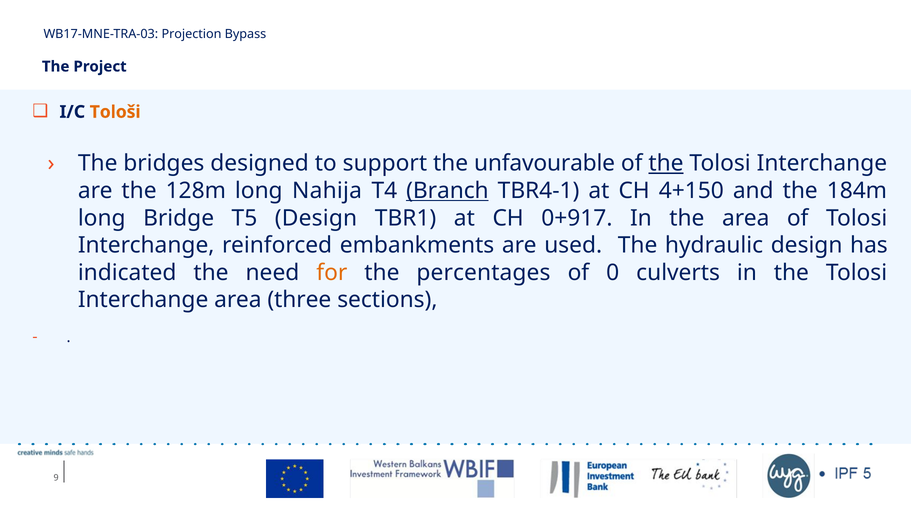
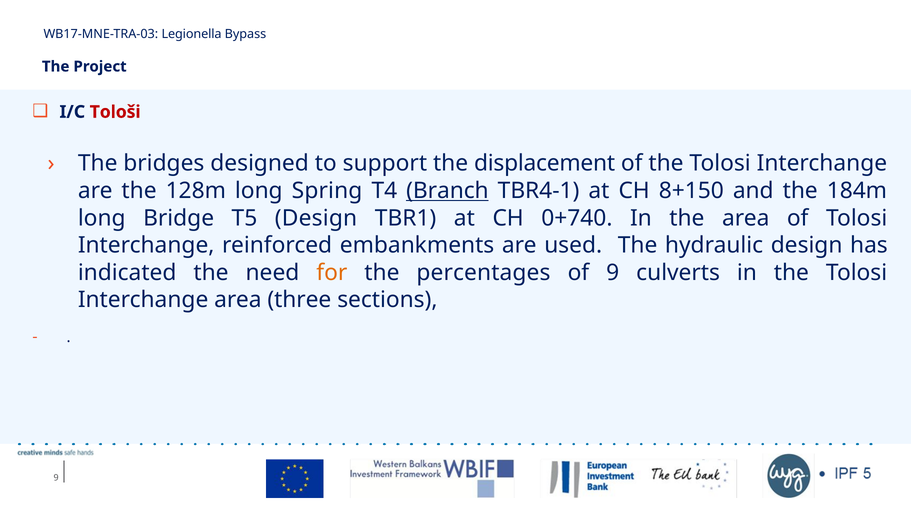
Projection: Projection -> Legionella (192, 34)
Tološi colour: orange -> red (115, 112)
unfavourable: unfavourable -> displacement (545, 164)
the underline: present -> none (666, 164)
Nahija: Nahija -> Spring (327, 191)
4+150: 4+150 -> 8+150 (691, 191)
0+917: 0+917 -> 0+740 (577, 218)
of 0: 0 -> 9 (613, 273)
